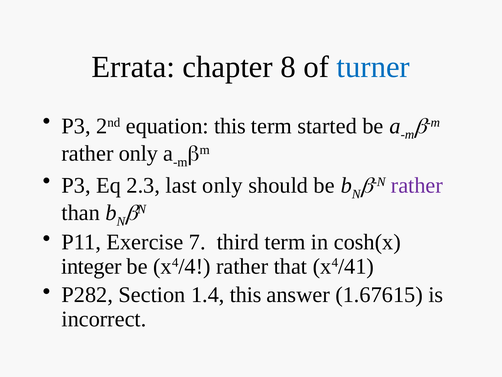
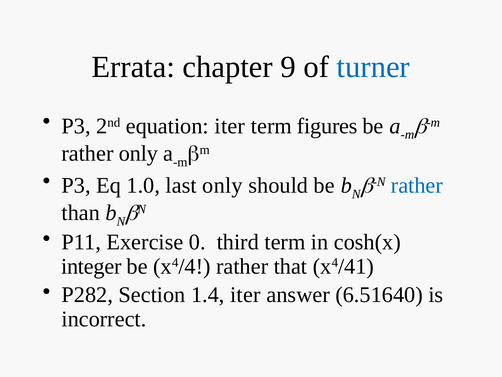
8: 8 -> 9 (288, 67)
equation this: this -> iter (230, 126)
started: started -> figures (327, 126)
2.3: 2.3 -> 1.0 (143, 185)
rather colour: purple -> blue (417, 185)
7: 7 -> 0 (197, 242)
1.4 this: this -> iter (245, 295)
1.67615: 1.67615 -> 6.51640 (379, 295)
